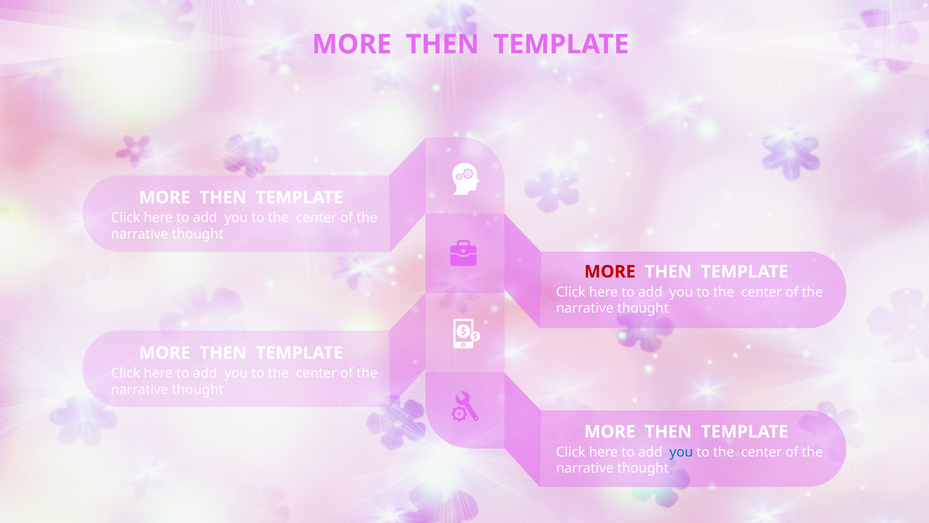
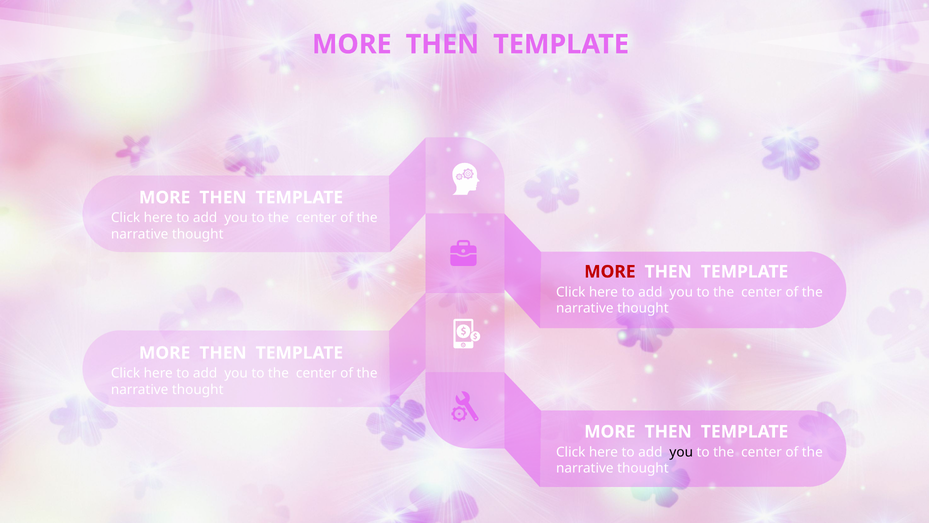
you colour: blue -> black (681, 452)
